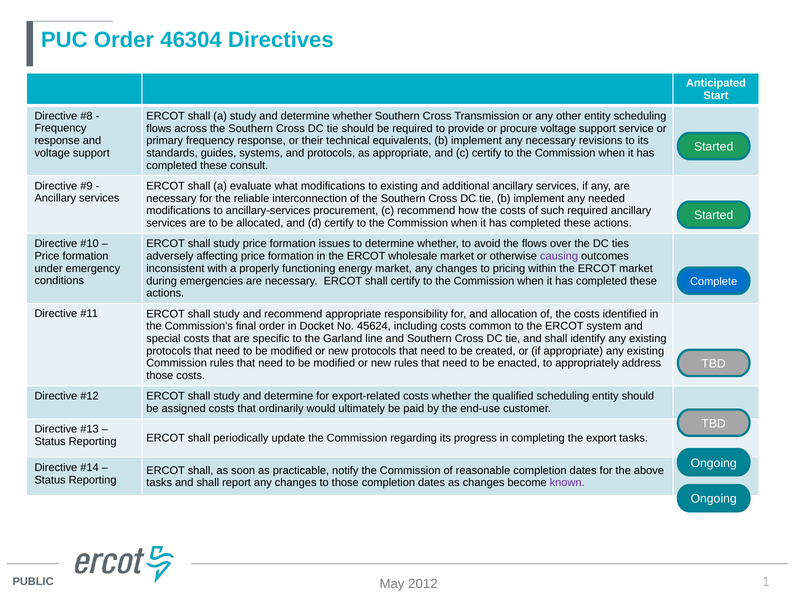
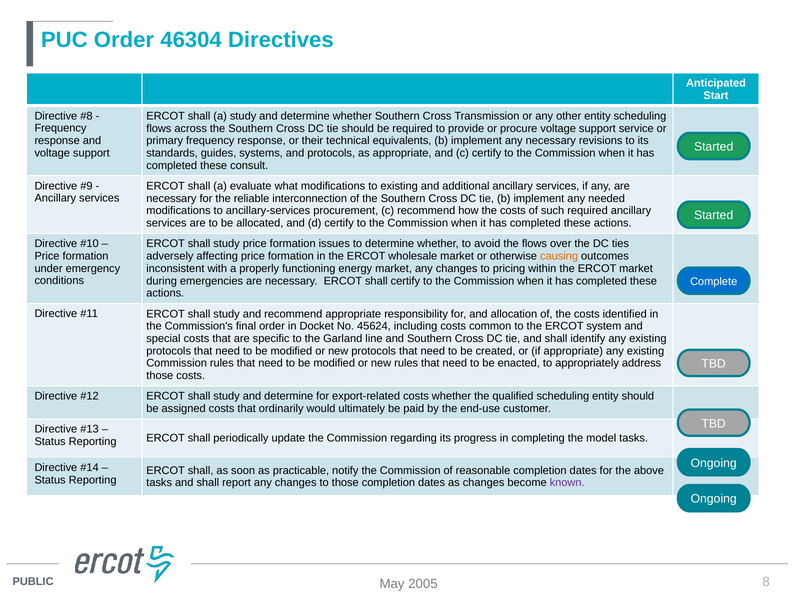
causing colour: purple -> orange (559, 256)
export: export -> model (601, 438)
1: 1 -> 8 (766, 582)
2012: 2012 -> 2005 (423, 584)
